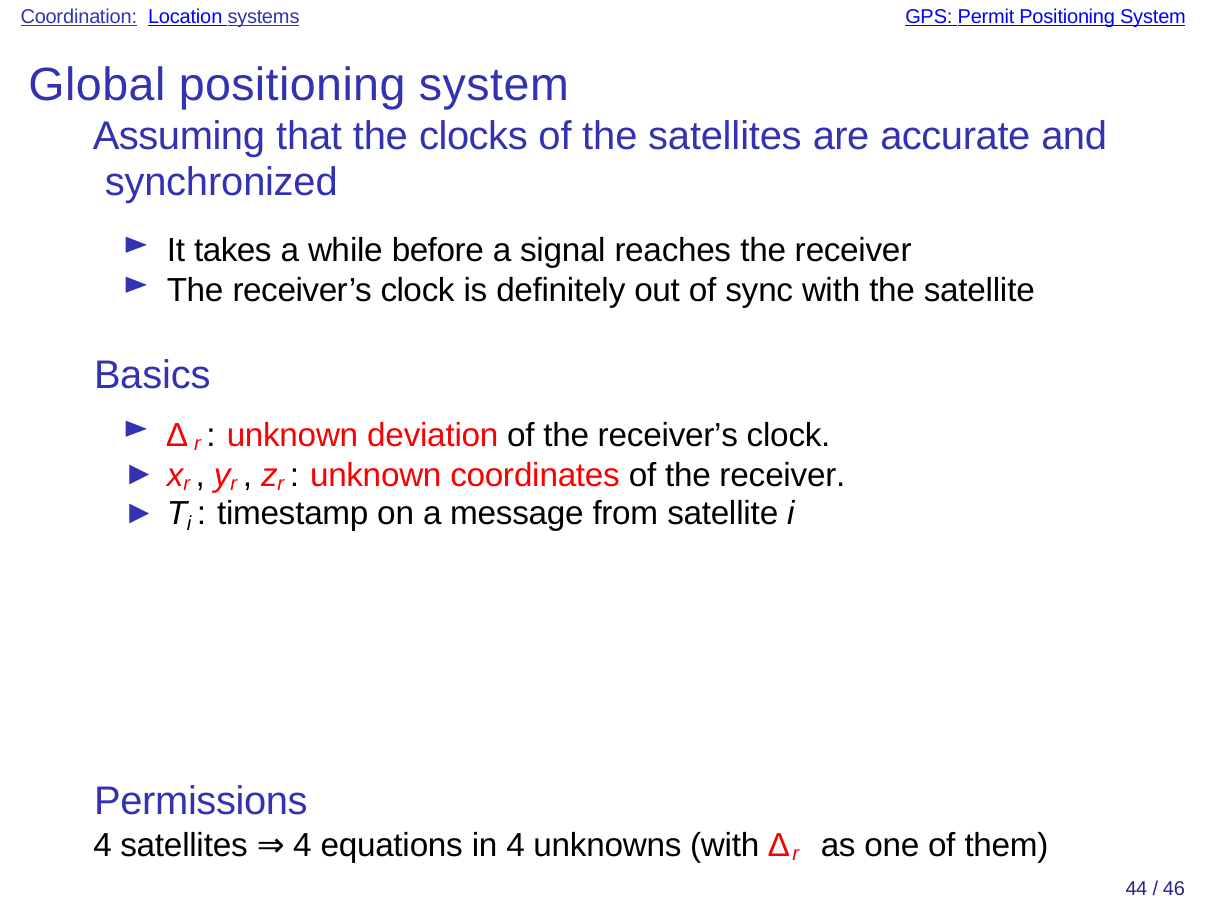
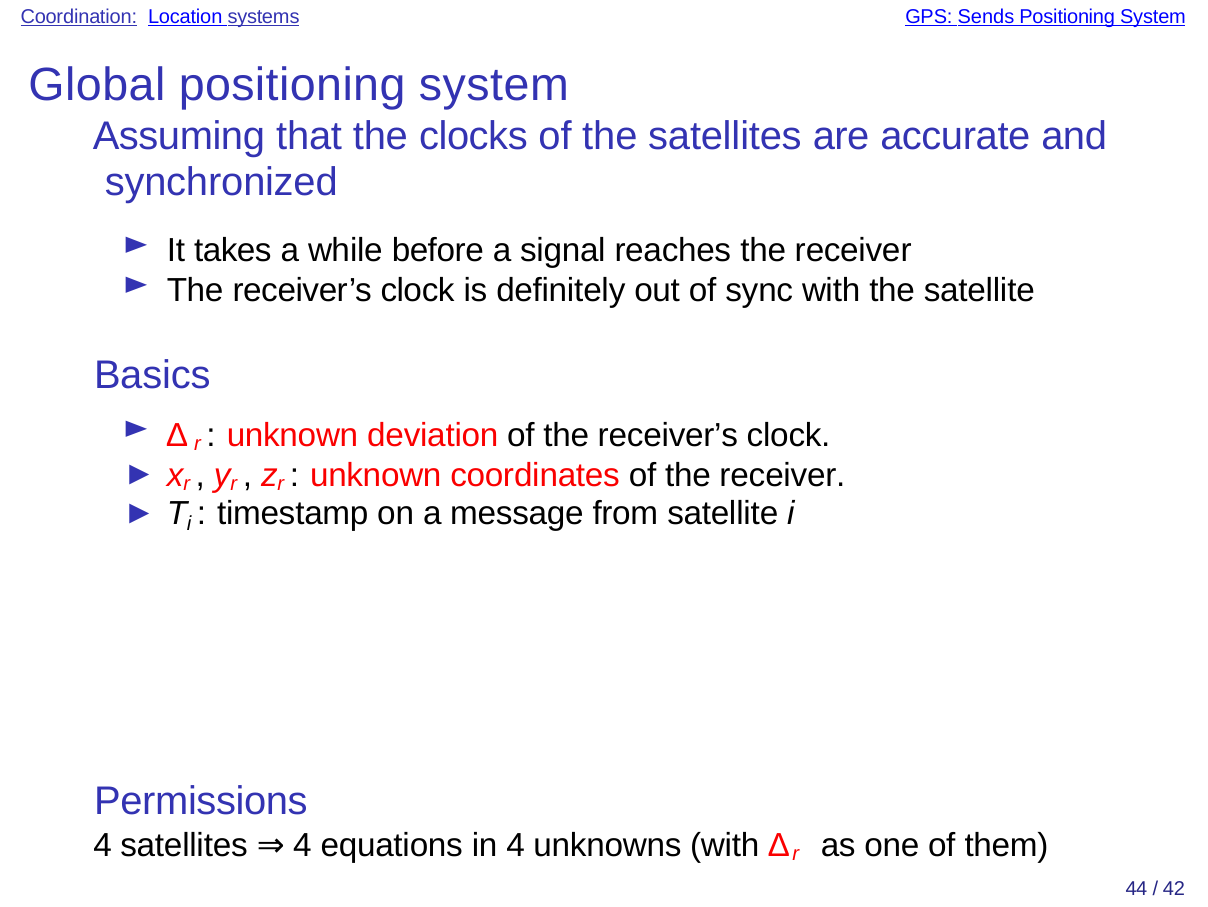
Permit: Permit -> Sends (986, 17)
46: 46 -> 42 (1174, 889)
